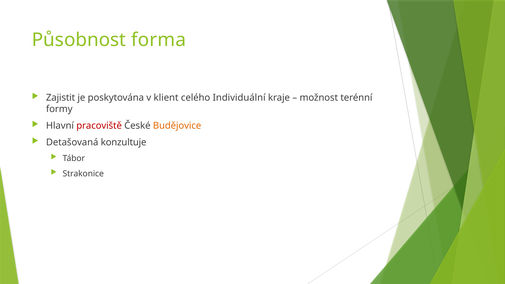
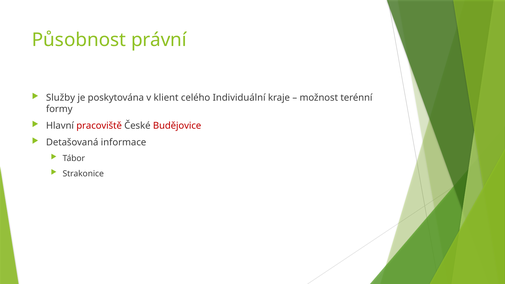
forma: forma -> právní (159, 40)
Zajistit: Zajistit -> Služby (61, 98)
Budějovice colour: orange -> red (177, 126)
konzultuje: konzultuje -> informace (124, 142)
